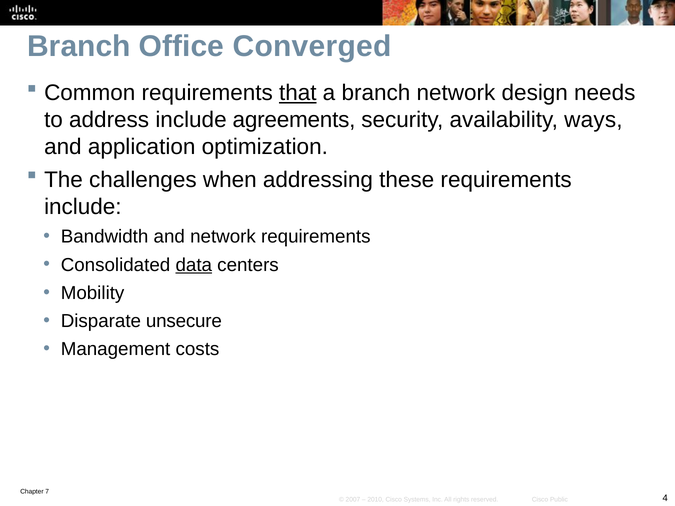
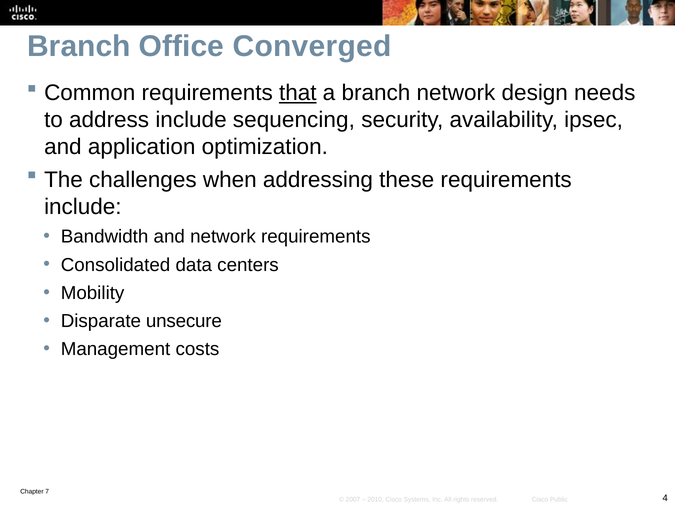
agreements: agreements -> sequencing (294, 120)
ways: ways -> ipsec (594, 120)
data underline: present -> none (194, 265)
